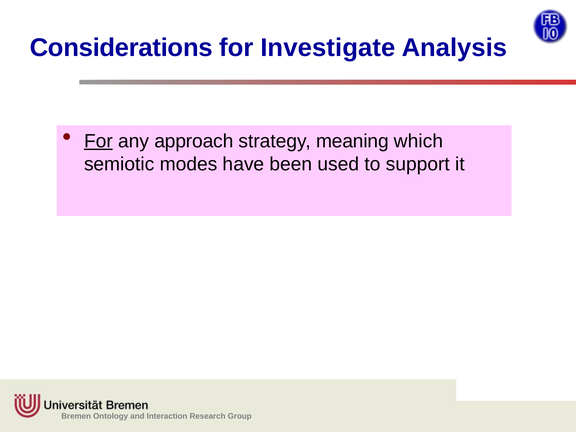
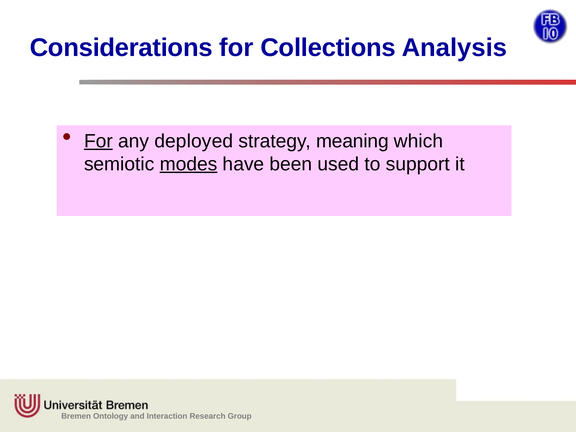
Investigate: Investigate -> Collections (328, 48)
approach: approach -> deployed (194, 141)
modes underline: none -> present (189, 164)
